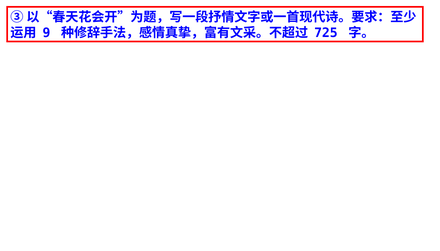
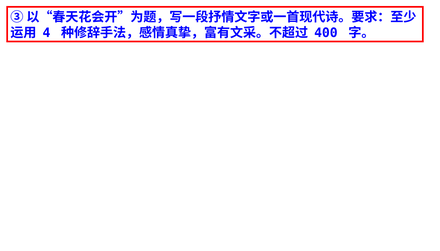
9: 9 -> 4 (46, 33)
725: 725 -> 400 (326, 33)
